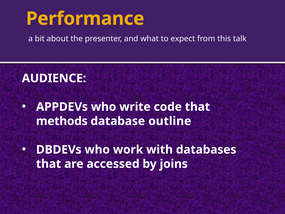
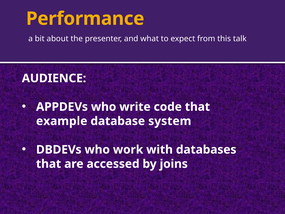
methods: methods -> example (62, 121)
outline: outline -> system (170, 121)
